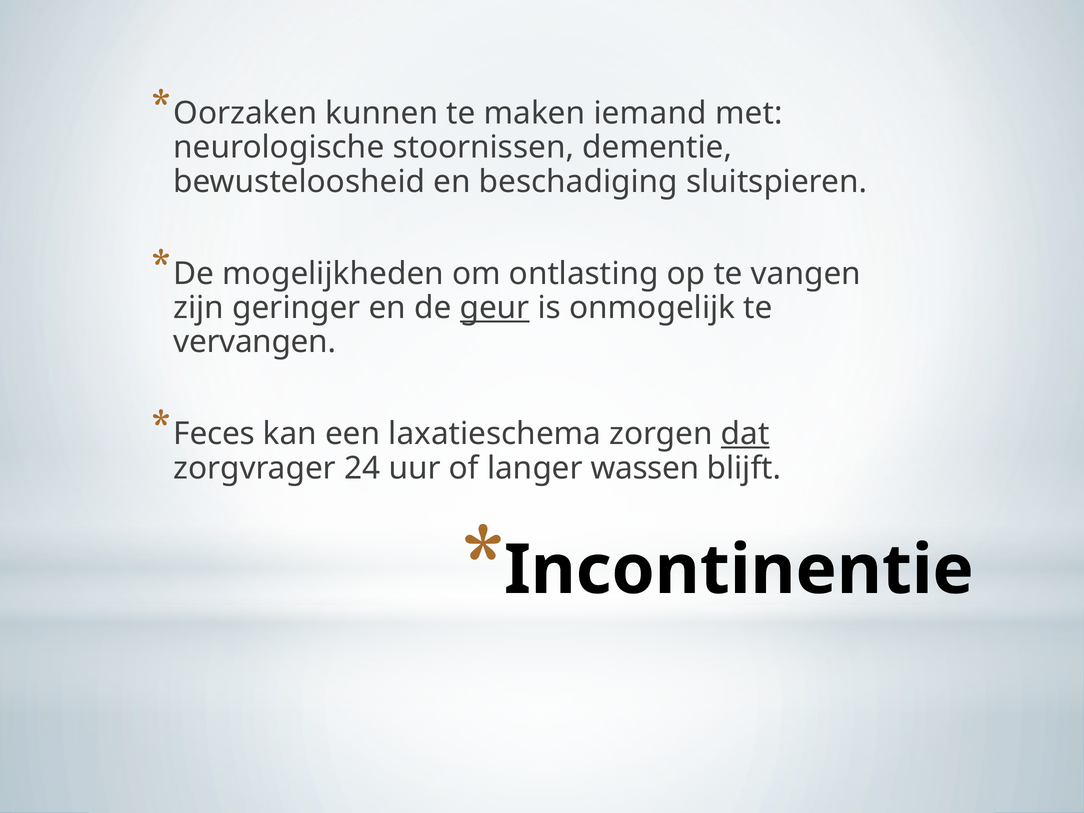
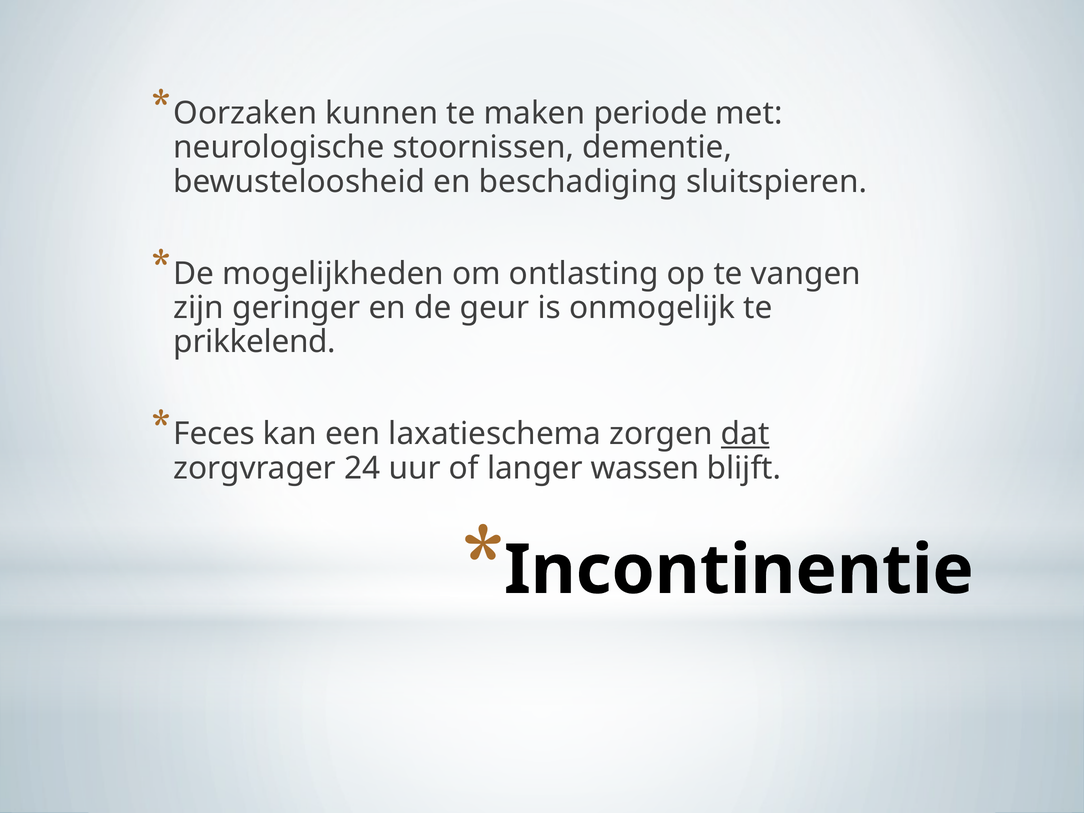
iemand: iemand -> periode (650, 113)
geur underline: present -> none (495, 308)
vervangen: vervangen -> prikkelend (255, 342)
